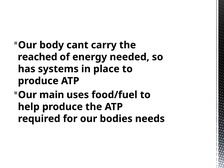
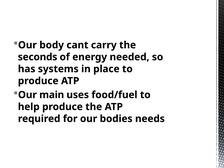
reached: reached -> seconds (38, 57)
